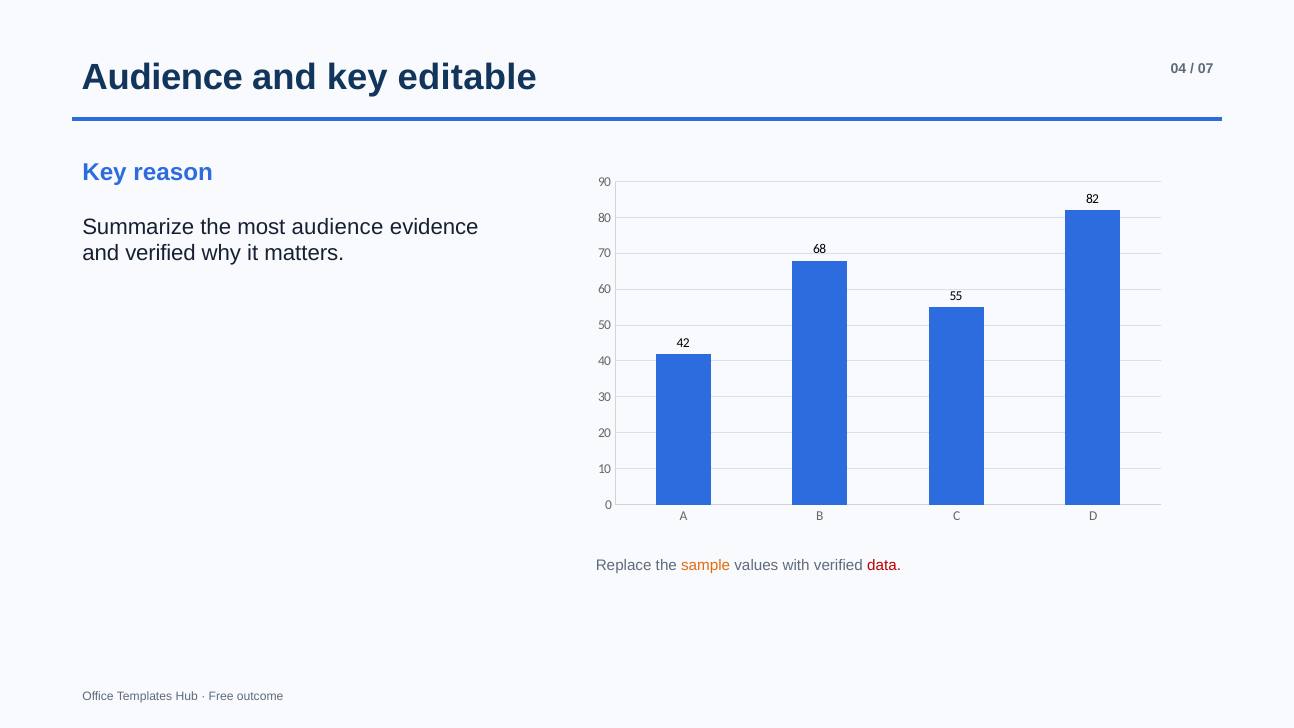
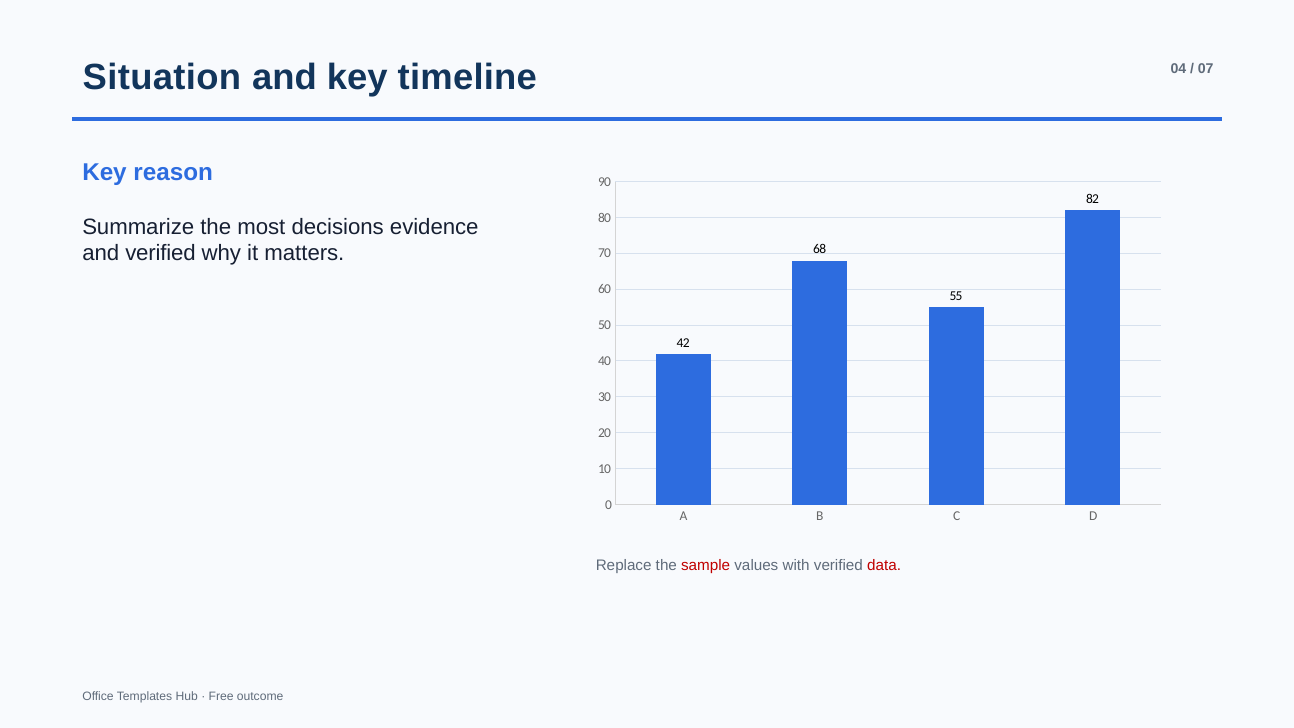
Audience: Audience -> Situation (162, 78)
editable: editable -> timeline (467, 78)
most audience: audience -> decisions (338, 227)
sample colour: orange -> red (706, 566)
